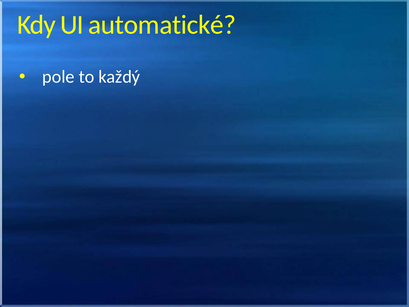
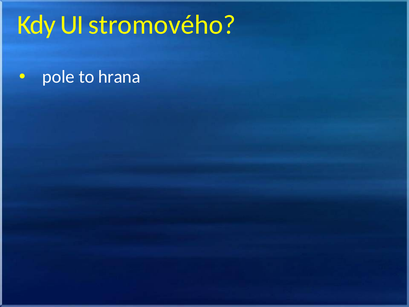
automatické: automatické -> stromového (162, 25)
každý: každý -> hrana (119, 77)
